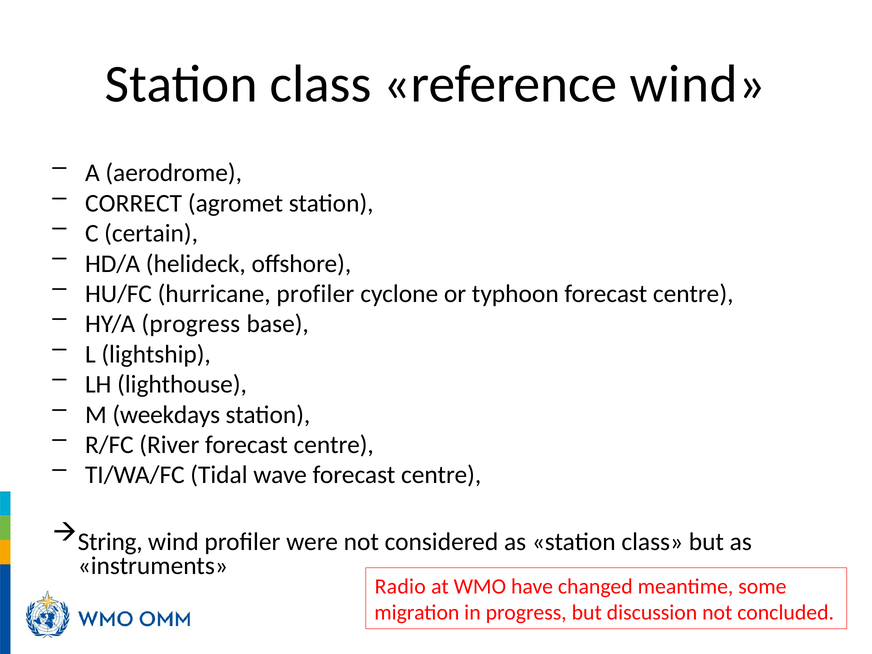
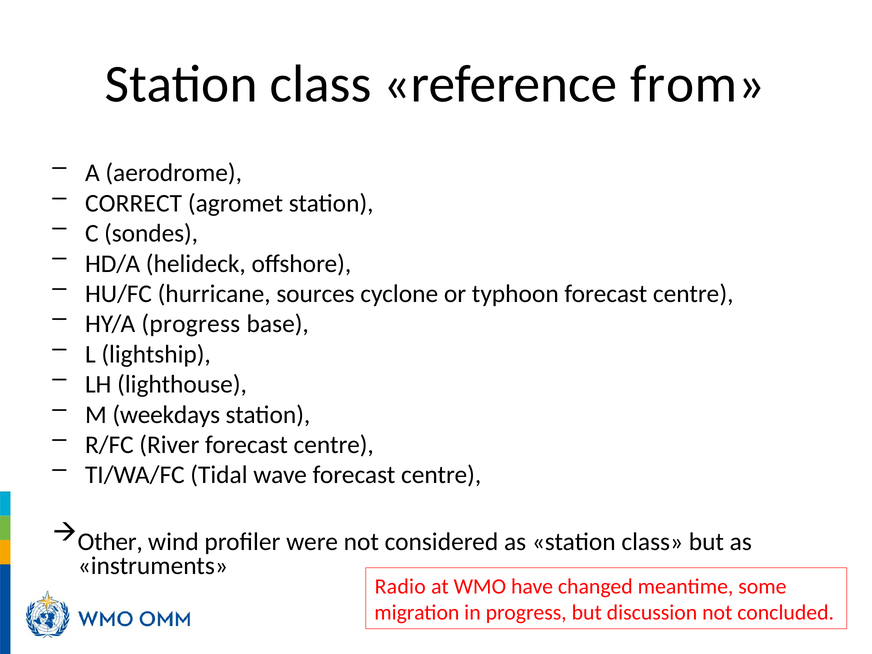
reference wind: wind -> from (698, 84)
certain: certain -> sondes (151, 233)
hurricane profiler: profiler -> sources (316, 294)
String: String -> Other (110, 542)
